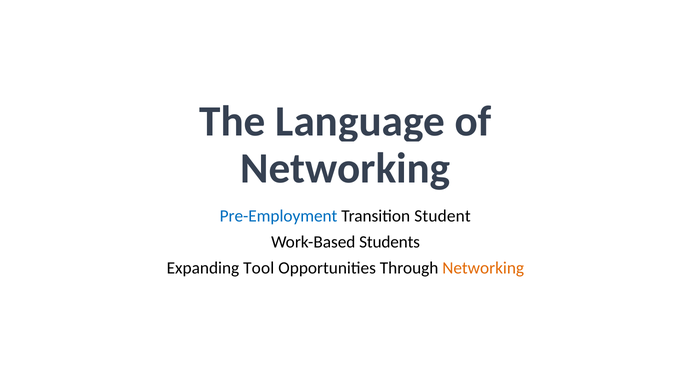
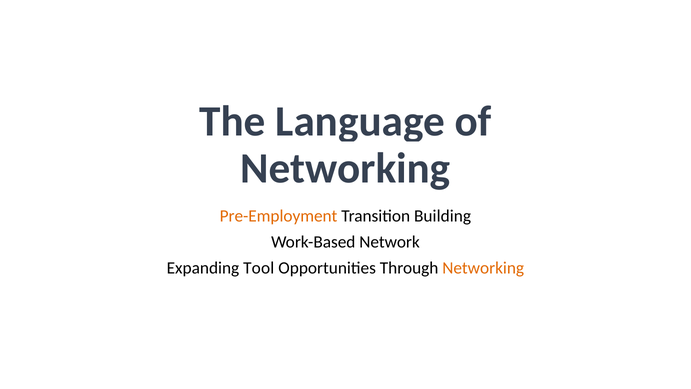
Pre-Employment colour: blue -> orange (279, 216)
Student: Student -> Building (443, 216)
Students: Students -> Network (390, 242)
